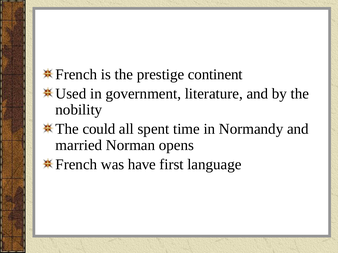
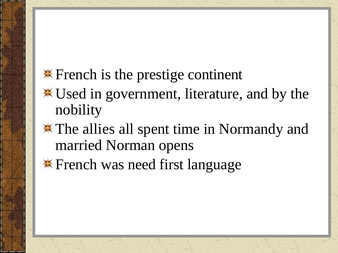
could: could -> allies (99, 129)
have: have -> need (142, 165)
